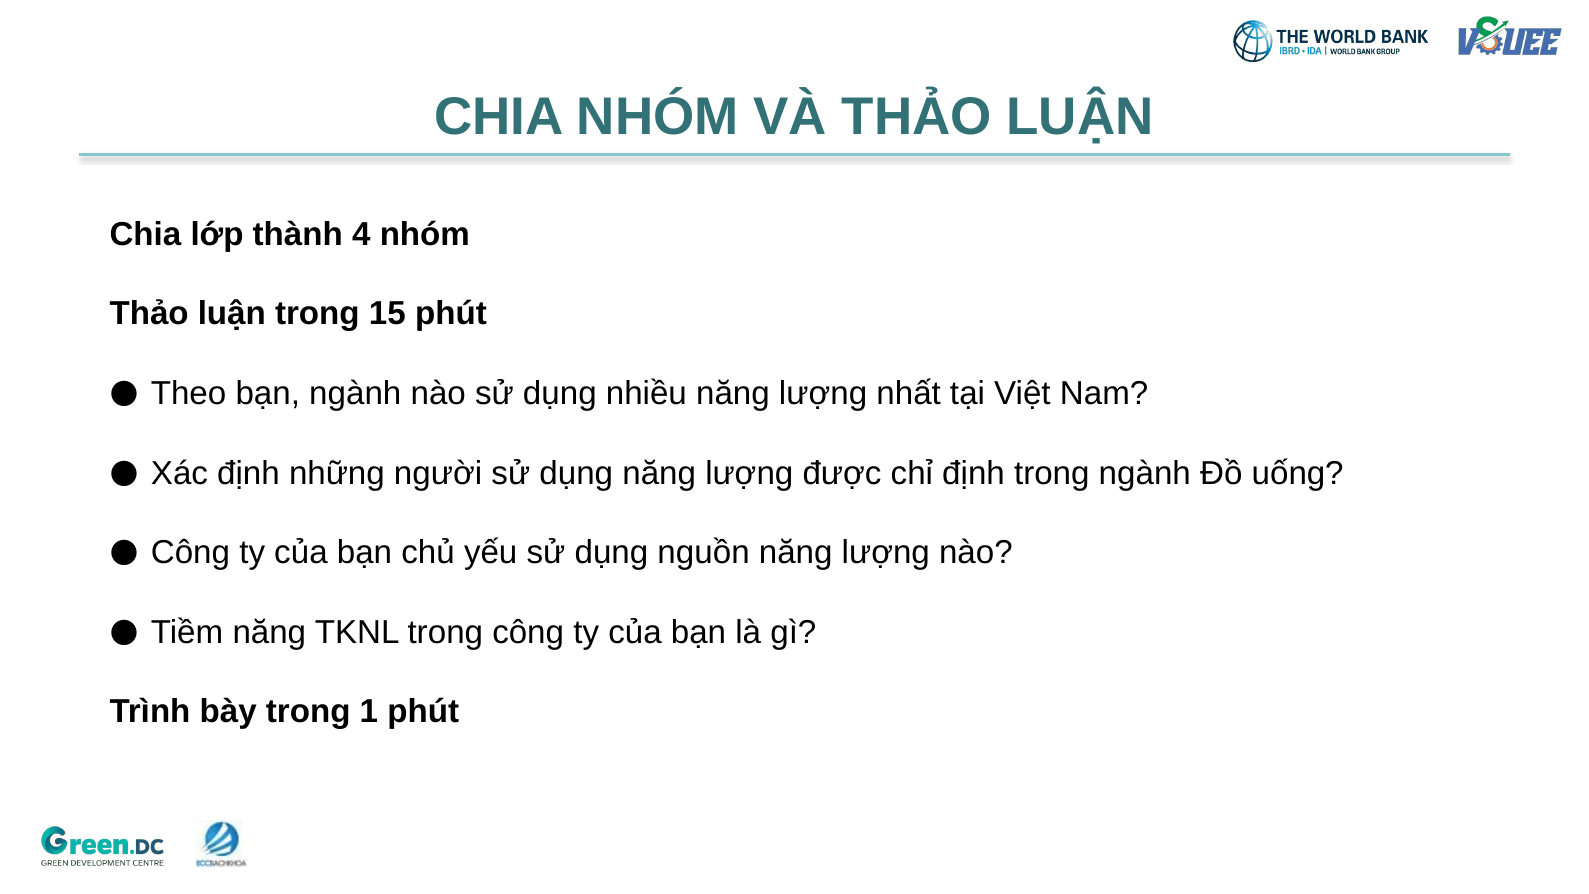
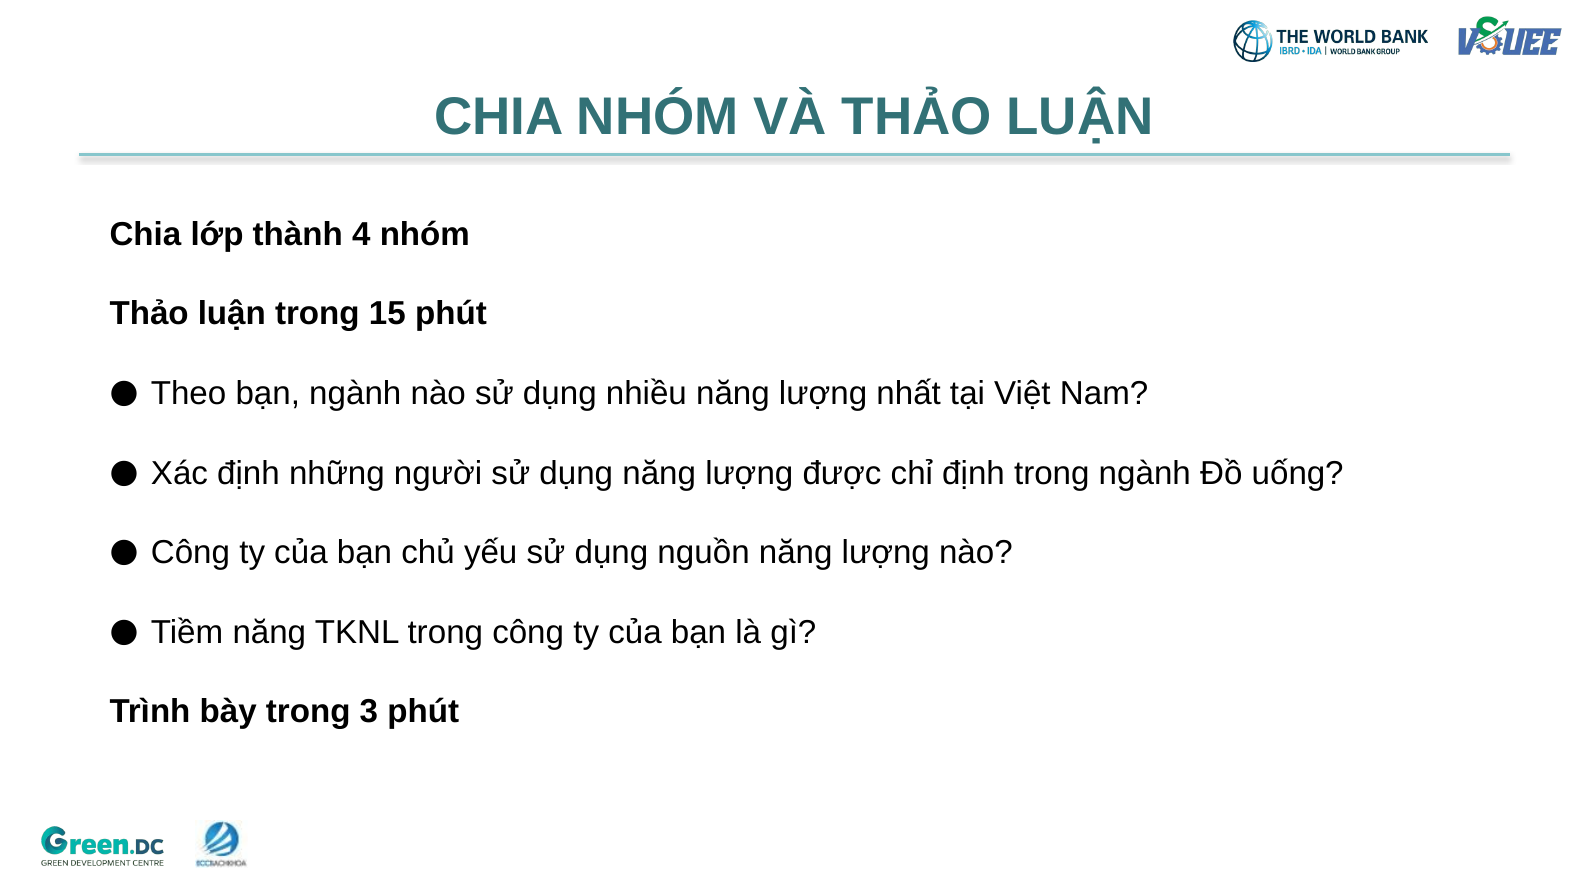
1: 1 -> 3 (369, 712)
